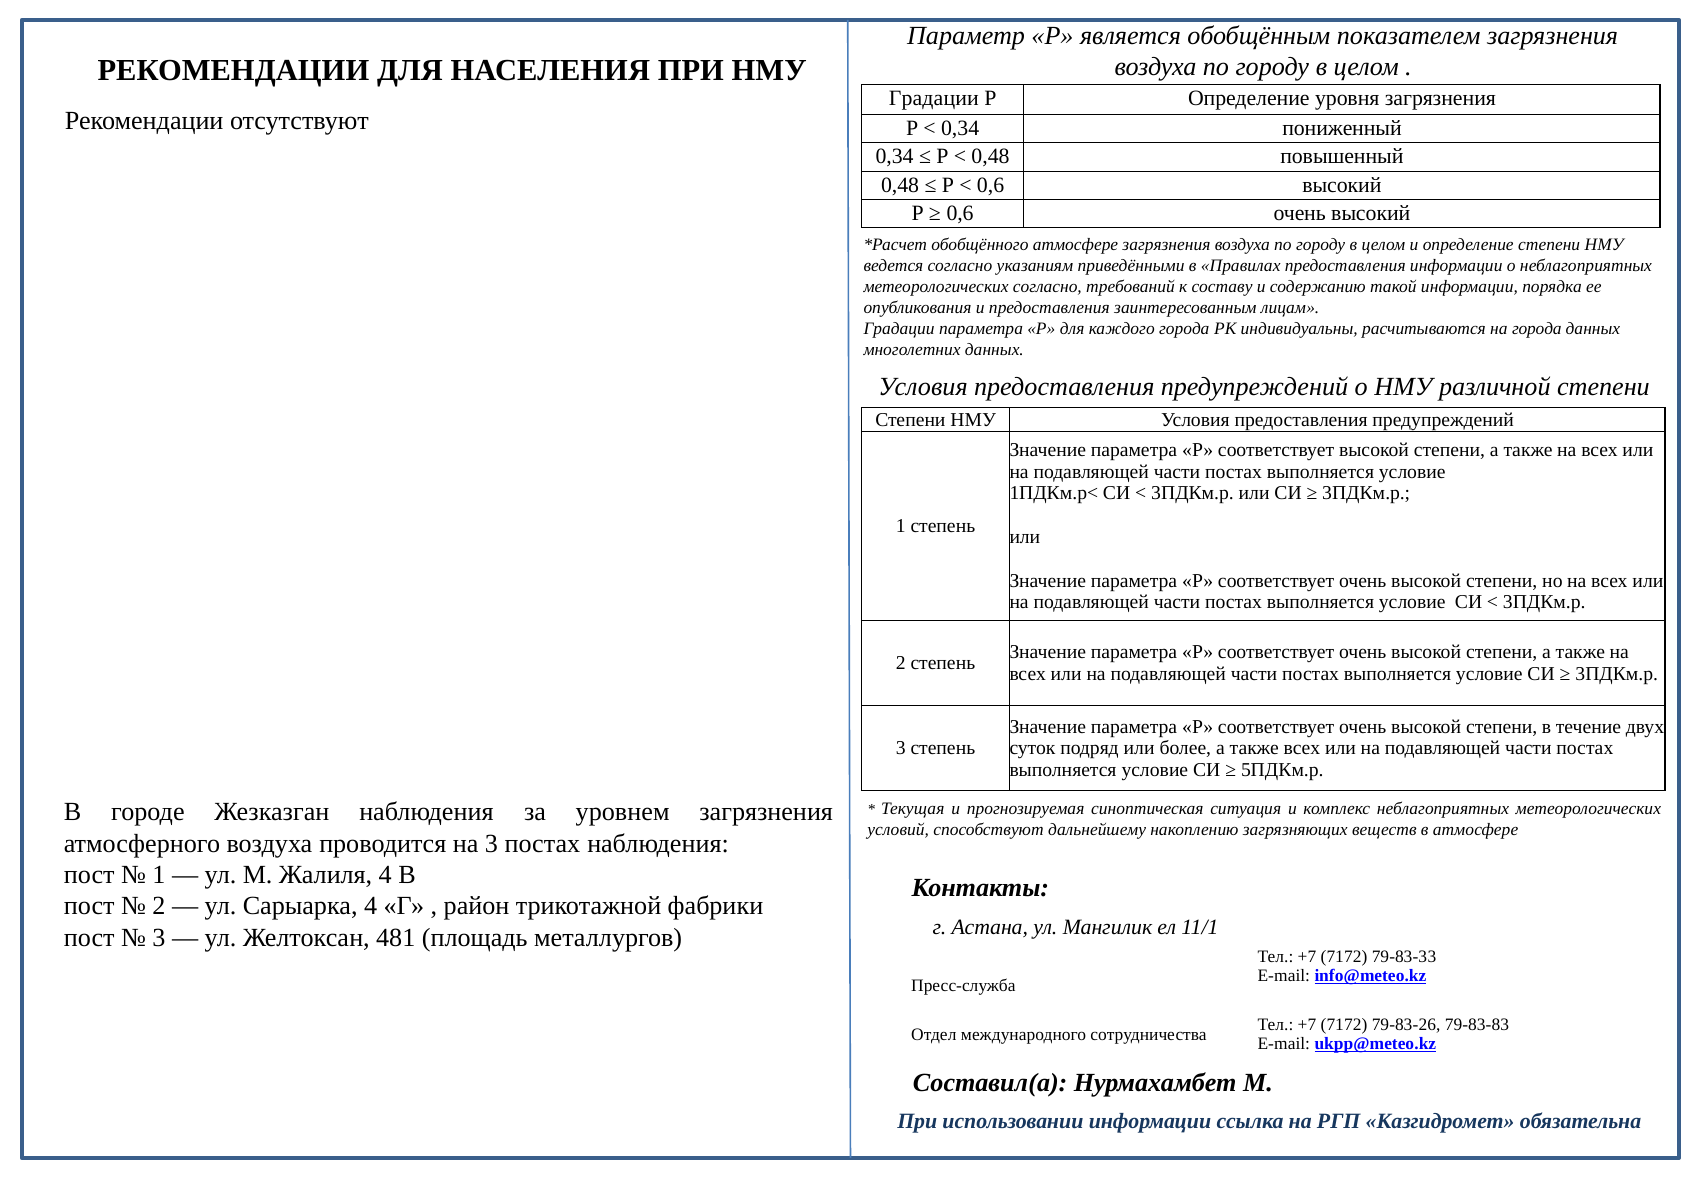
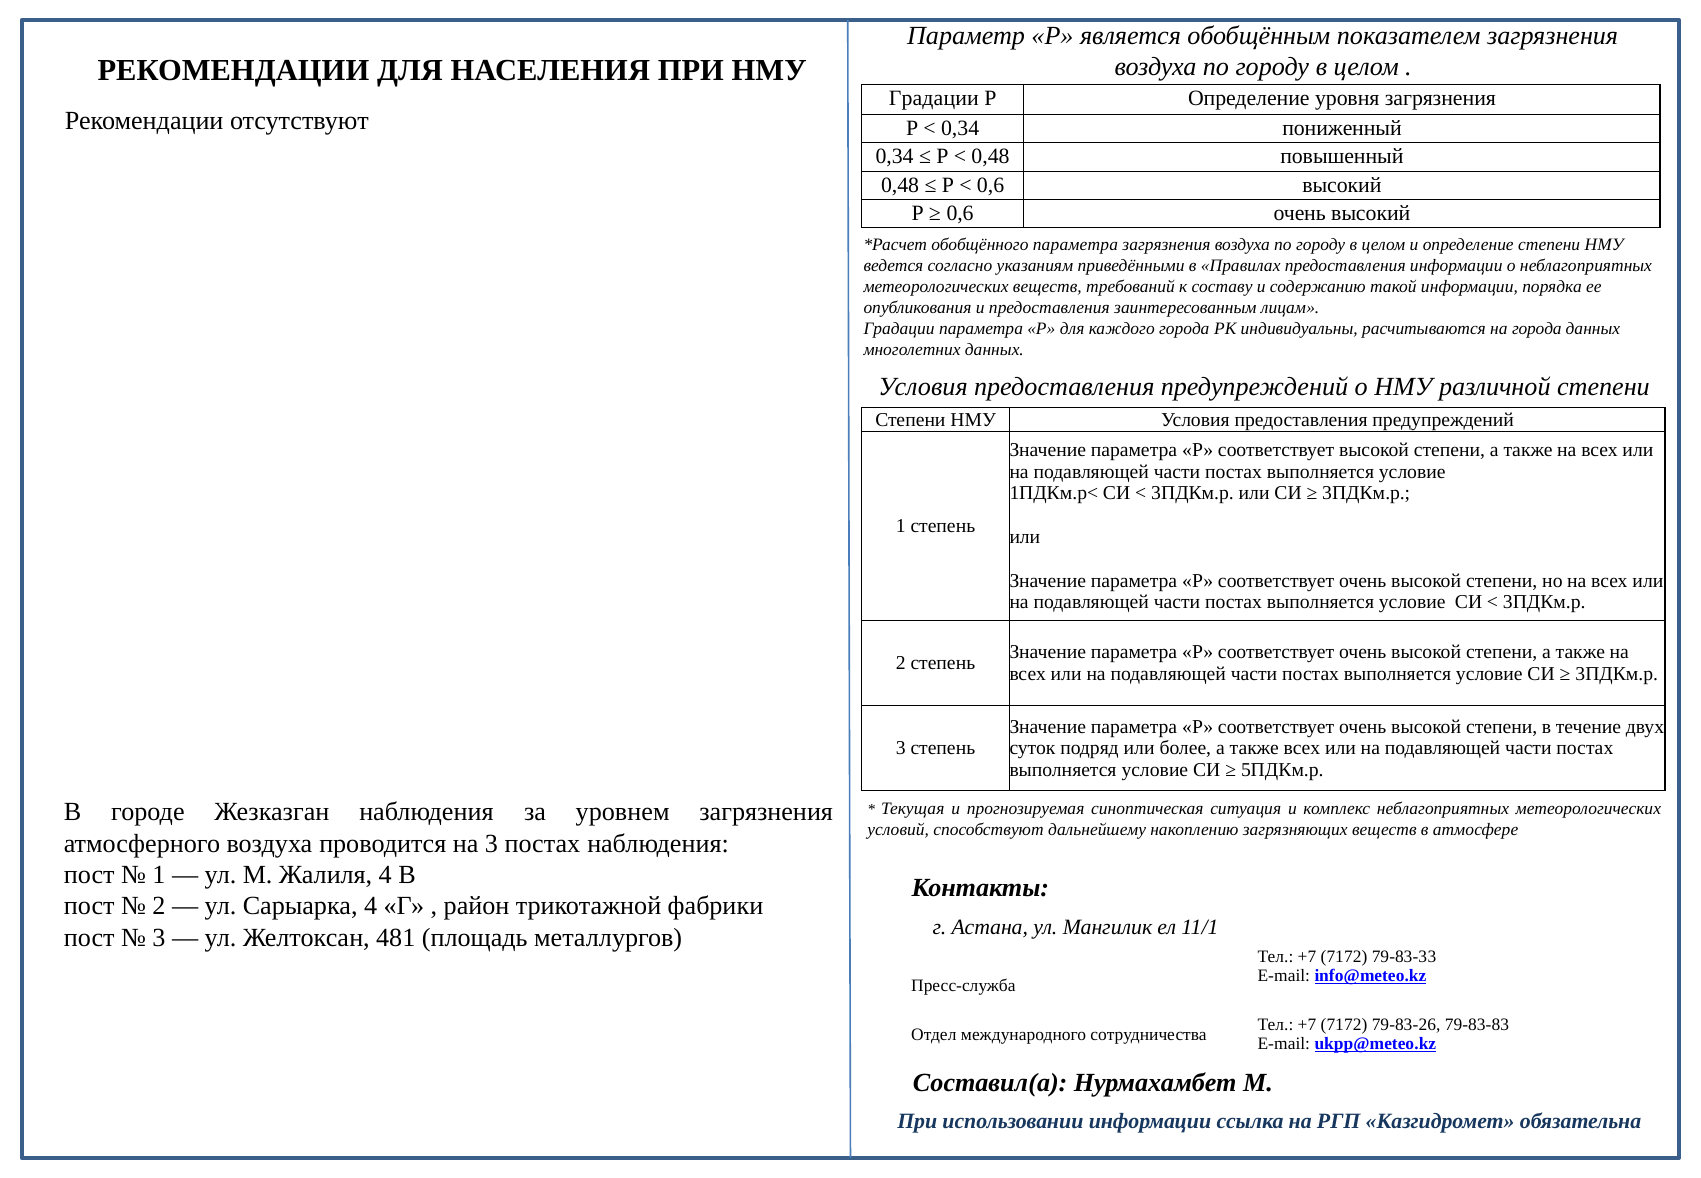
обобщённого атмосфере: атмосфере -> параметра (1075, 245)
метеорологических согласно: согласно -> веществ (1047, 287)
